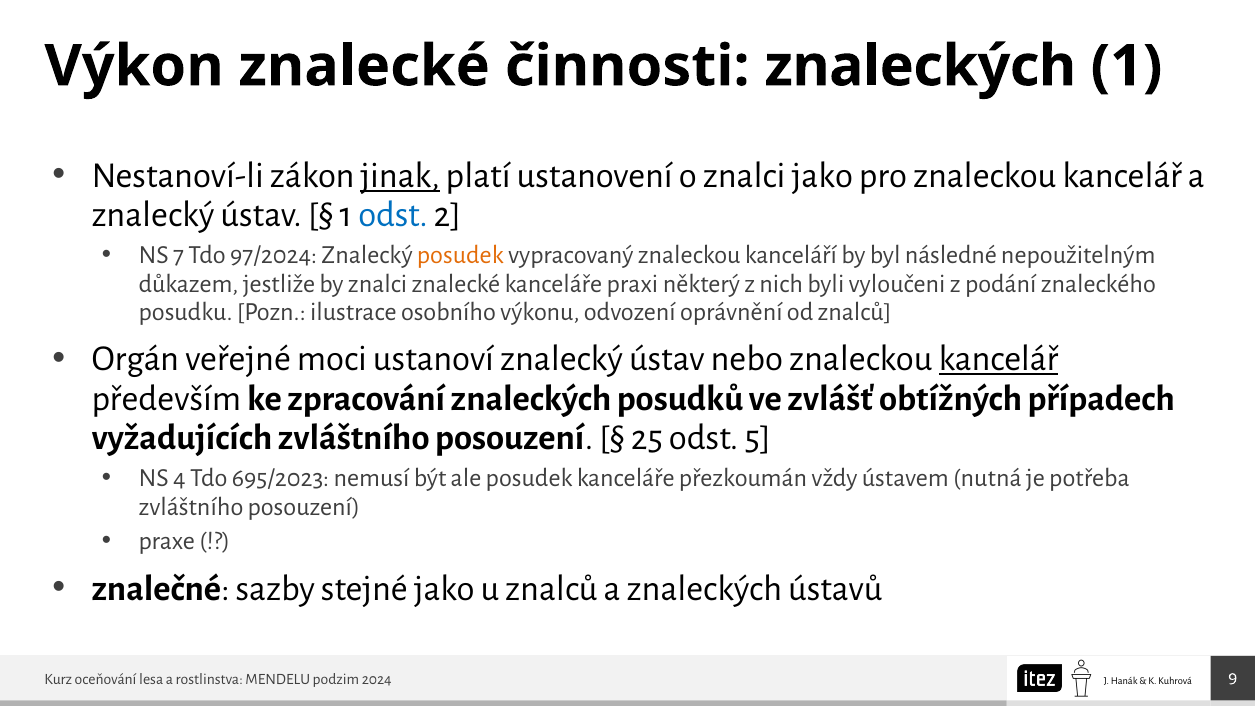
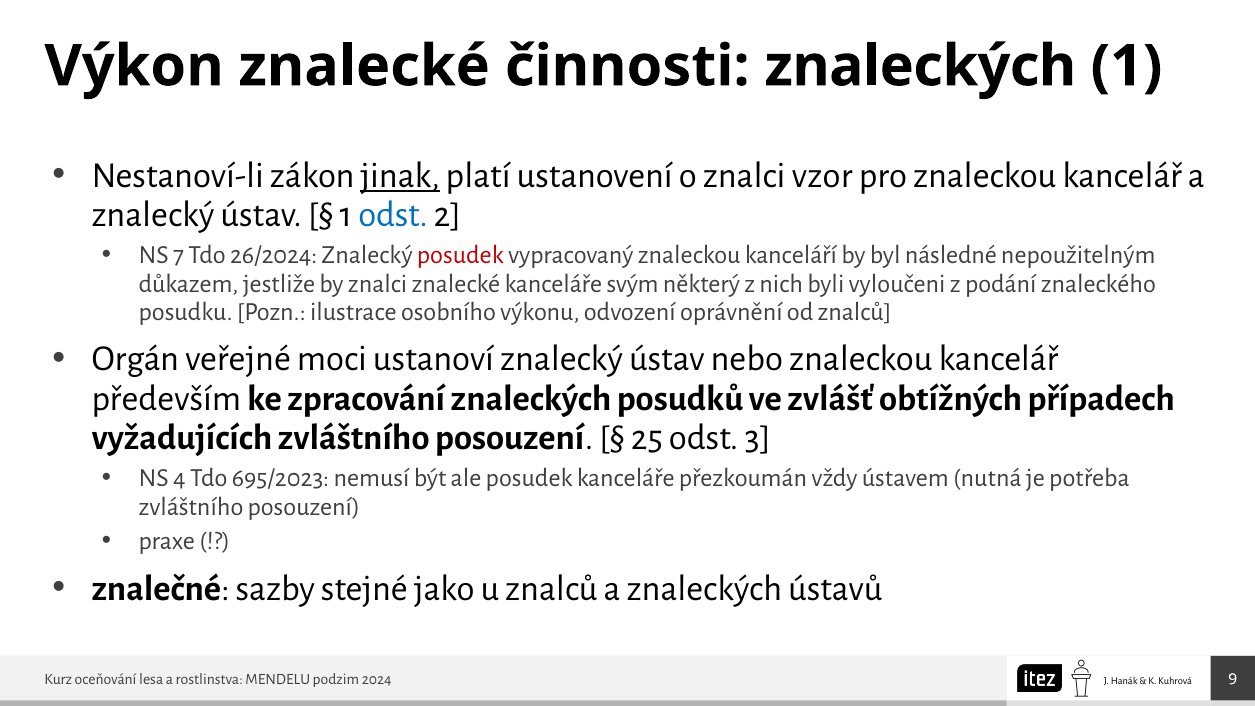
znalci jako: jako -> vzor (822, 175)
97/2024: 97/2024 -> 26/2024 (274, 255)
posudek colour: orange -> red (460, 255)
praxi: praxi -> svým (633, 283)
kancelář underline: present -> none (998, 359)
5: 5 -> 3 (758, 438)
